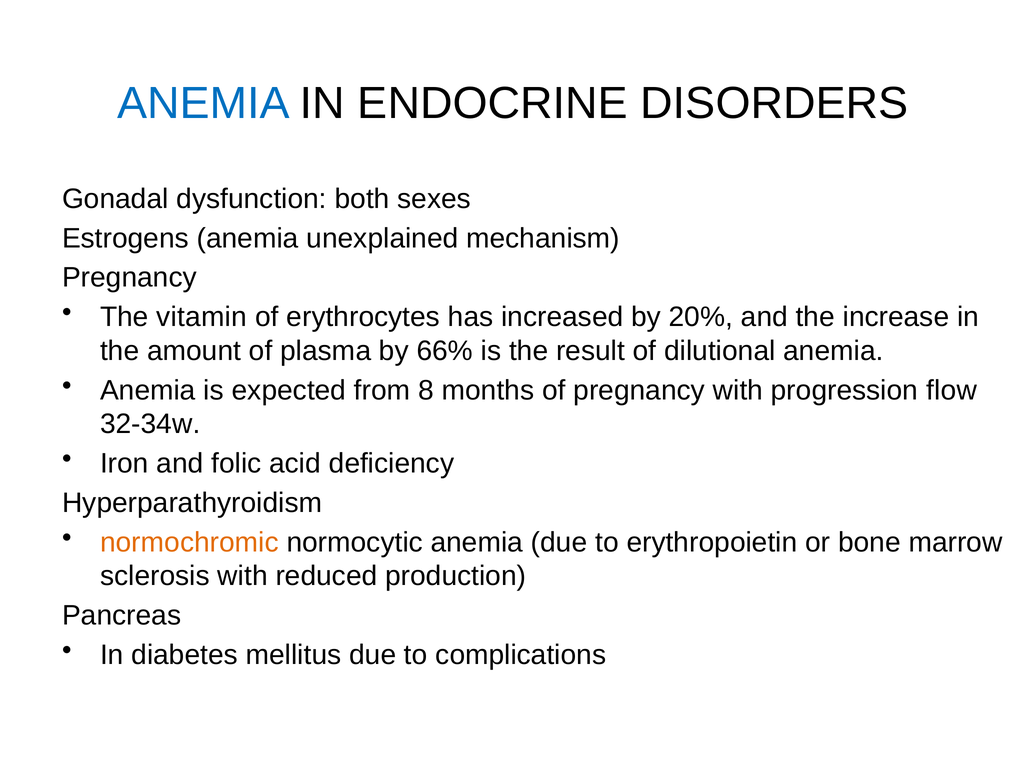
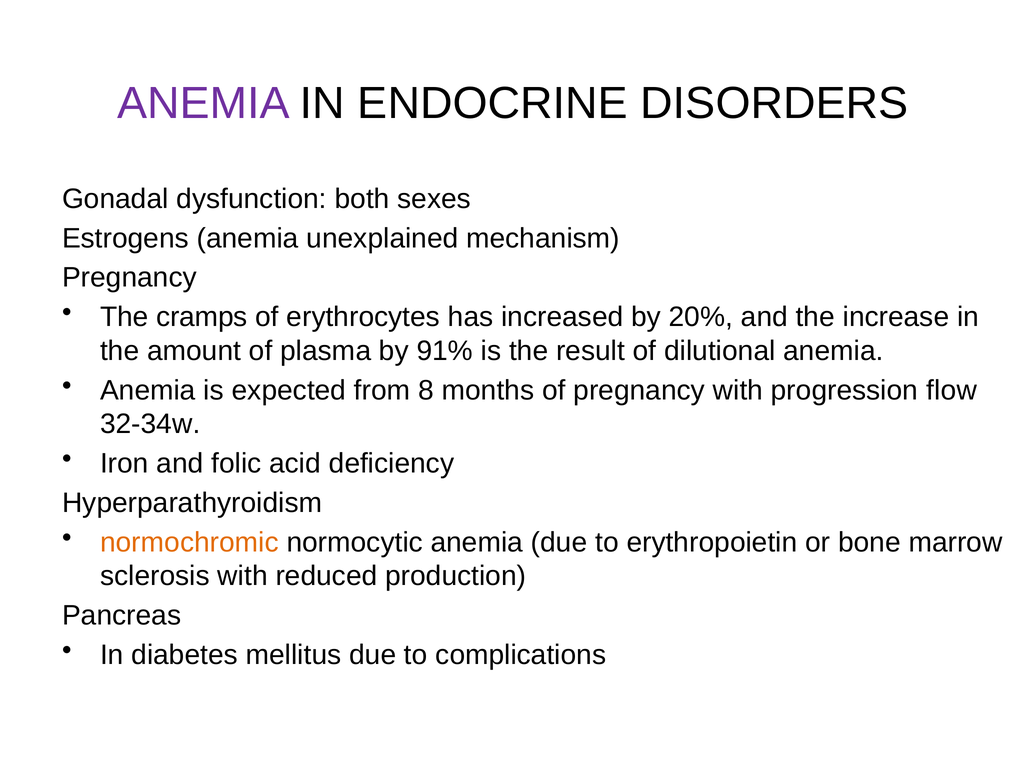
ANEMIA colour: blue -> purple (203, 103)
vitamin: vitamin -> cramps (202, 317)
66%: 66% -> 91% (445, 351)
